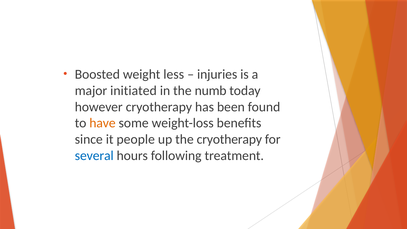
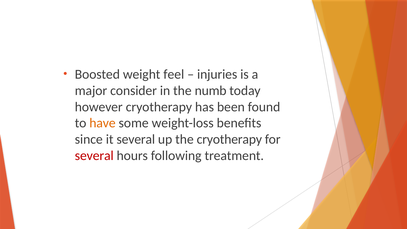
less: less -> feel (174, 74)
initiated: initiated -> consider (134, 91)
it people: people -> several (136, 139)
several colour: blue -> red (94, 156)
